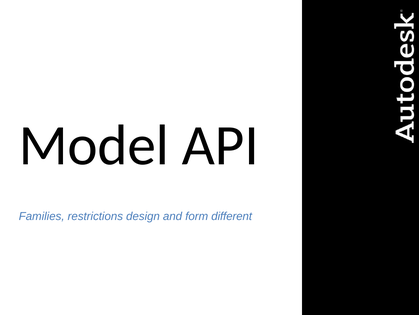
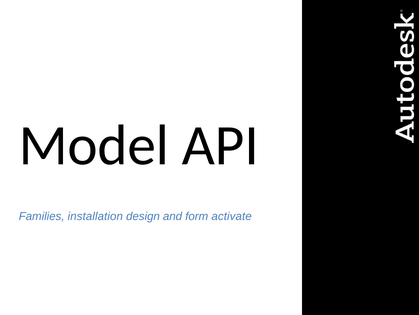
restrictions: restrictions -> installation (95, 216)
different: different -> activate (232, 216)
